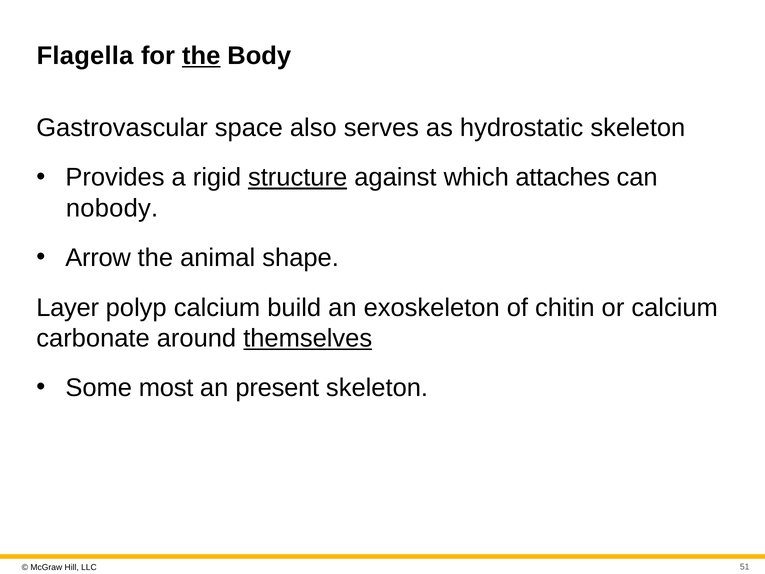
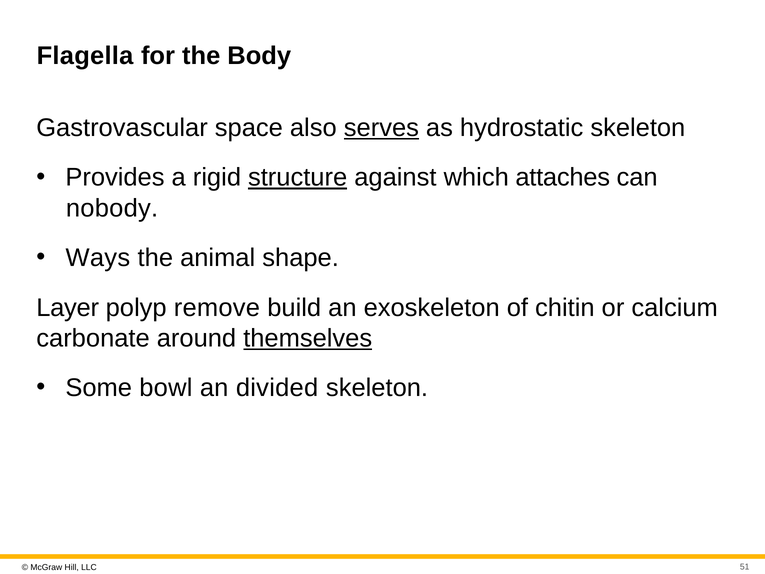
the underline: present -> none (201, 56)
serves underline: none -> present (381, 128)
Arrow: Arrow -> Ways (98, 258)
polyp calcium: calcium -> remove (217, 307)
most: most -> bowl (166, 388)
present: present -> divided (277, 388)
